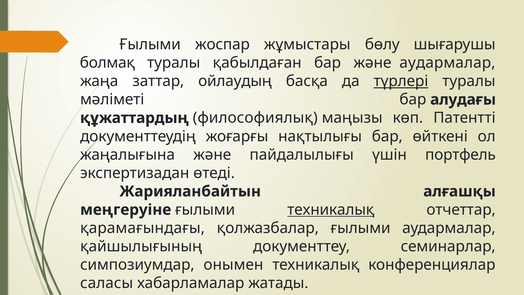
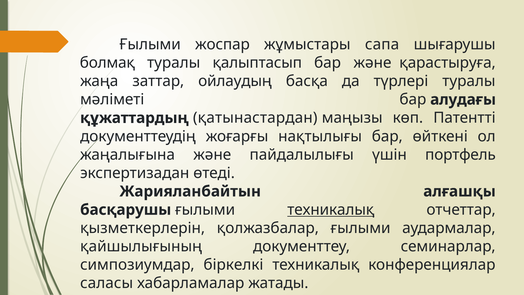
бөлу: бөлу -> сапа (382, 44)
қабылдаған: қабылдаған -> қалыптасып (257, 63)
және аудармалар: аудармалар -> қарастыруға (448, 63)
түрлері underline: present -> none (401, 81)
философиялық: философиялық -> қатынастардан (255, 118)
меңгеруіне: меңгеруіне -> басқарушы (126, 210)
қарамағындағы: қарамағындағы -> қызметкерлерін (143, 228)
онымен: онымен -> біркелкі (233, 265)
